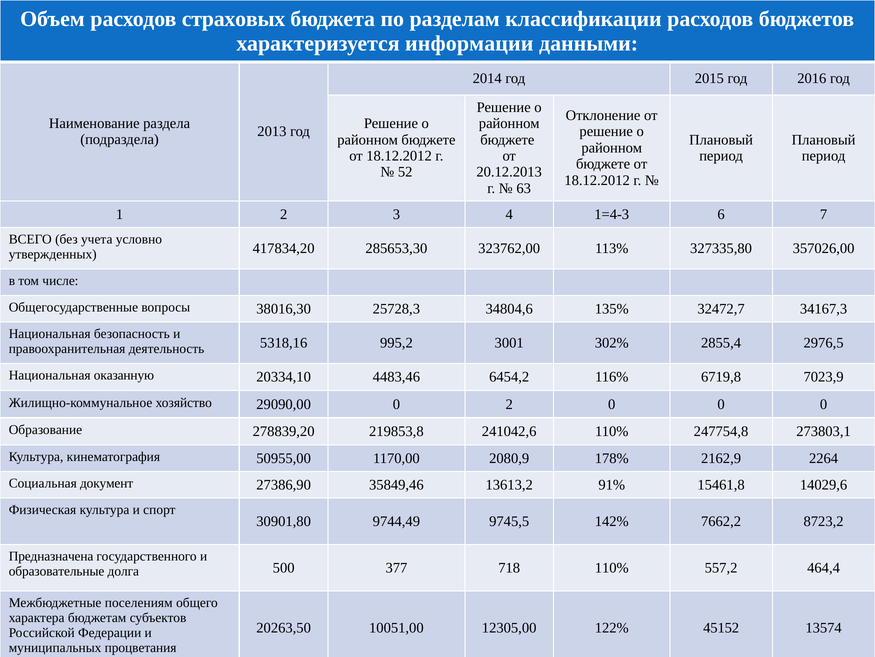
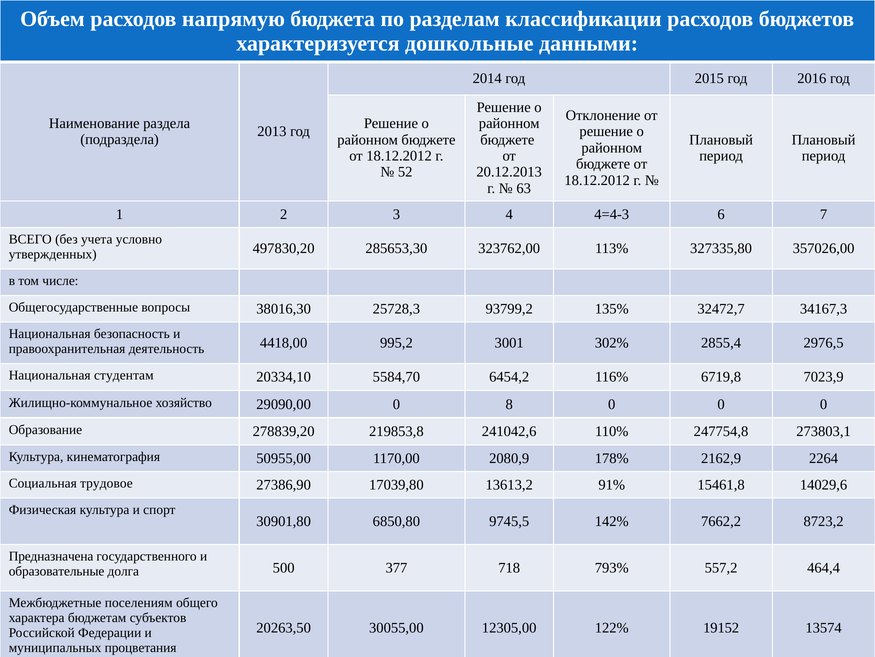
страховых: страховых -> напрямую (233, 19)
информации: информации -> дошкольные (469, 43)
1=4-3: 1=4-3 -> 4=4-3 (612, 214)
417834,20: 417834,20 -> 497830,20 (284, 248)
34804,6: 34804,6 -> 93799,2 (509, 308)
5318,16: 5318,16 -> 4418,00 (284, 342)
оказанную: оказанную -> студентам (124, 375)
4483,46: 4483,46 -> 5584,70 (396, 377)
0 2: 2 -> 8 (509, 404)
документ: документ -> трудовое (106, 483)
35849,46: 35849,46 -> 17039,80 (396, 484)
9744,49: 9744,49 -> 6850,80 (396, 521)
718 110%: 110% -> 793% (612, 567)
10051,00: 10051,00 -> 30055,00 (396, 627)
45152: 45152 -> 19152 (721, 627)
